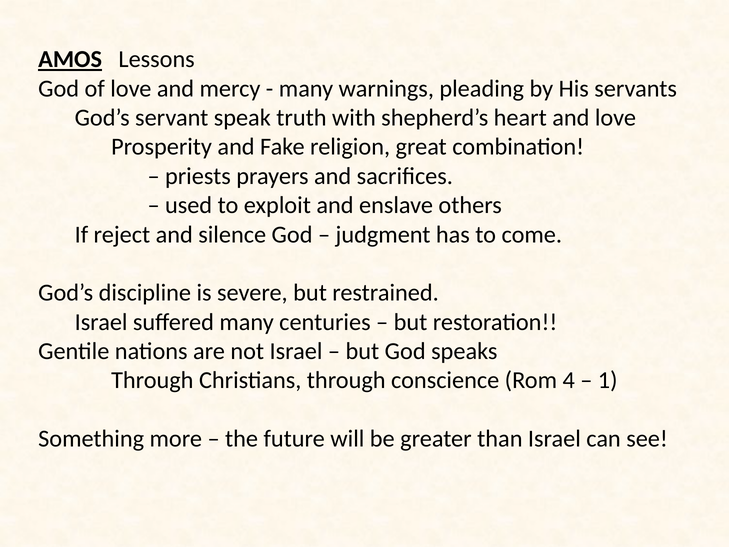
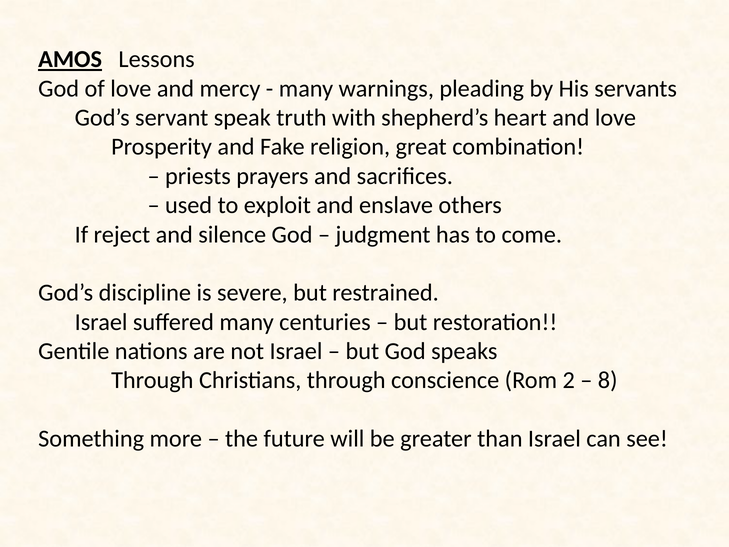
4: 4 -> 2 (569, 380)
1: 1 -> 8 (608, 380)
